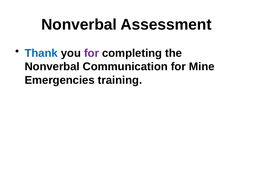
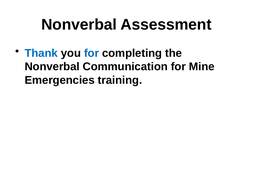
for colour: purple -> blue (91, 53)
